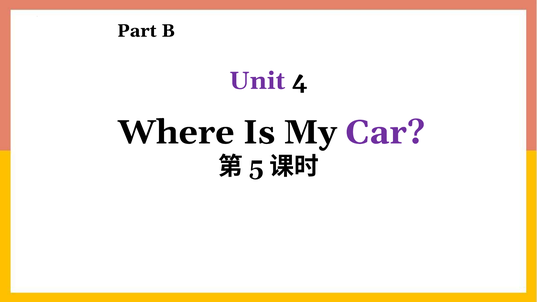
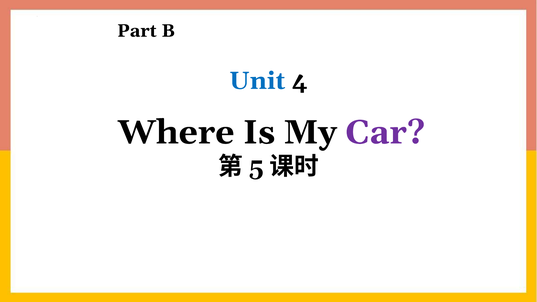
Unit colour: purple -> blue (257, 81)
